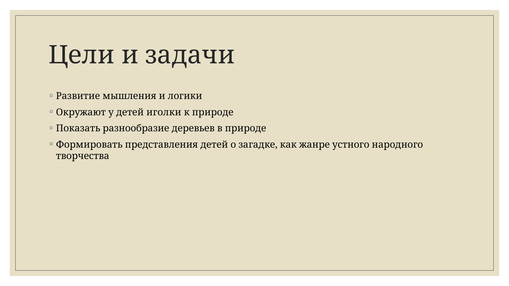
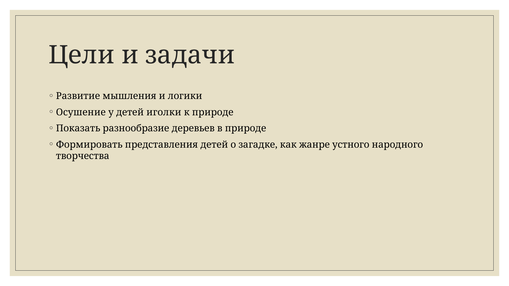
Окружают: Окружают -> Осушение (81, 112)
